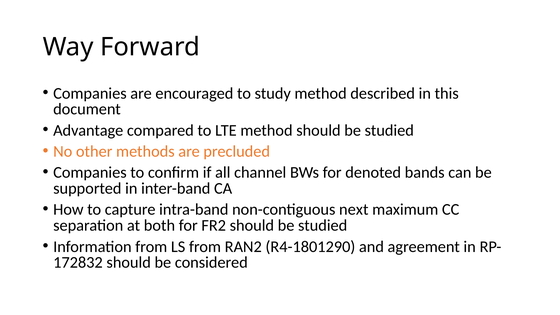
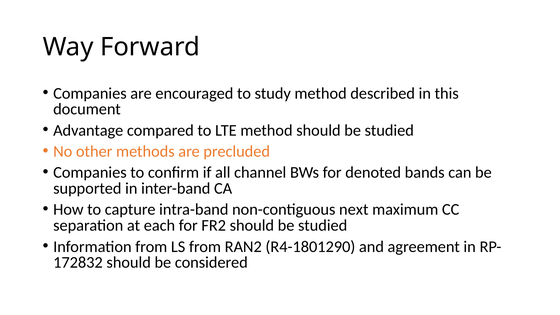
both: both -> each (159, 225)
